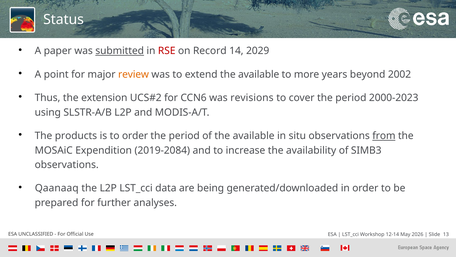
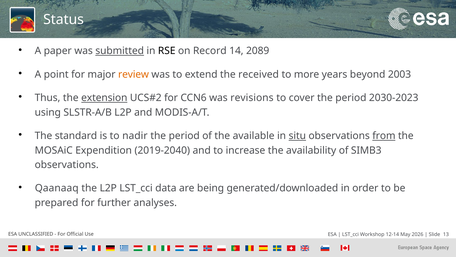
RSE colour: red -> black (167, 51)
2029: 2029 -> 2089 (258, 51)
extend the available: available -> received (259, 74)
2002: 2002 -> 2003 (399, 74)
extension underline: none -> present (104, 98)
2000-2023: 2000-2023 -> 2030-2023 (394, 98)
products: products -> standard (76, 136)
to order: order -> nadir (135, 136)
situ underline: none -> present (297, 136)
2019-2084: 2019-2084 -> 2019-2040 (162, 150)
